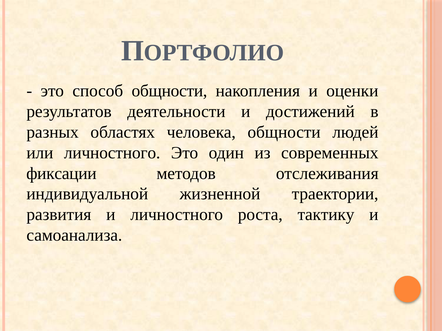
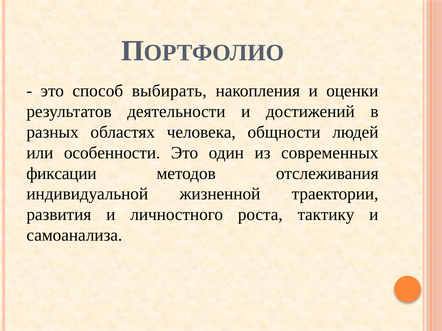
способ общности: общности -> выбирать (169, 91)
или личностного: личностного -> особенности (112, 153)
